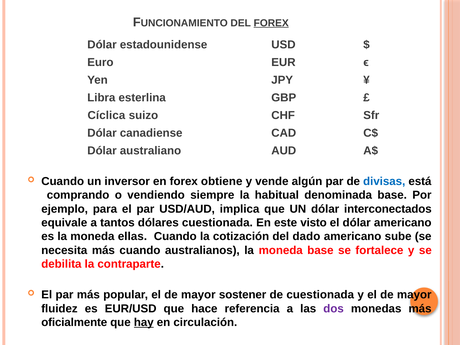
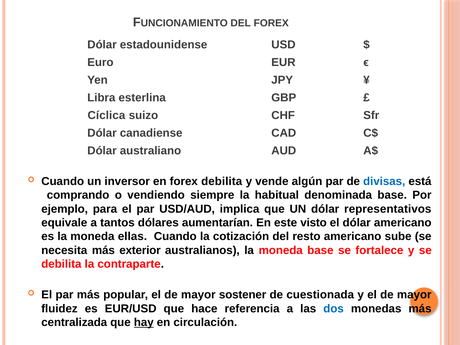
FOREX underline: present -> none (271, 23)
forex obtiene: obtiene -> debilita (222, 181)
interconectados: interconectados -> representativos (388, 209)
dólares cuestionada: cuestionada -> aumentarían (217, 223)
dado: dado -> resto (306, 237)
más cuando: cuando -> exterior (140, 250)
dos colour: purple -> blue (334, 309)
oficialmente: oficialmente -> centralizada (74, 322)
